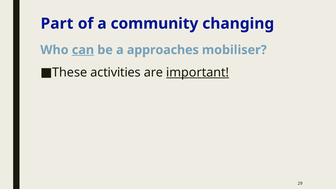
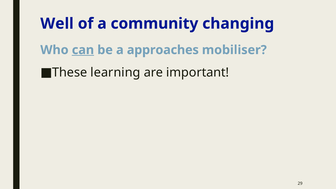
Part: Part -> Well (57, 24)
activities: activities -> learning (115, 72)
important underline: present -> none (198, 72)
